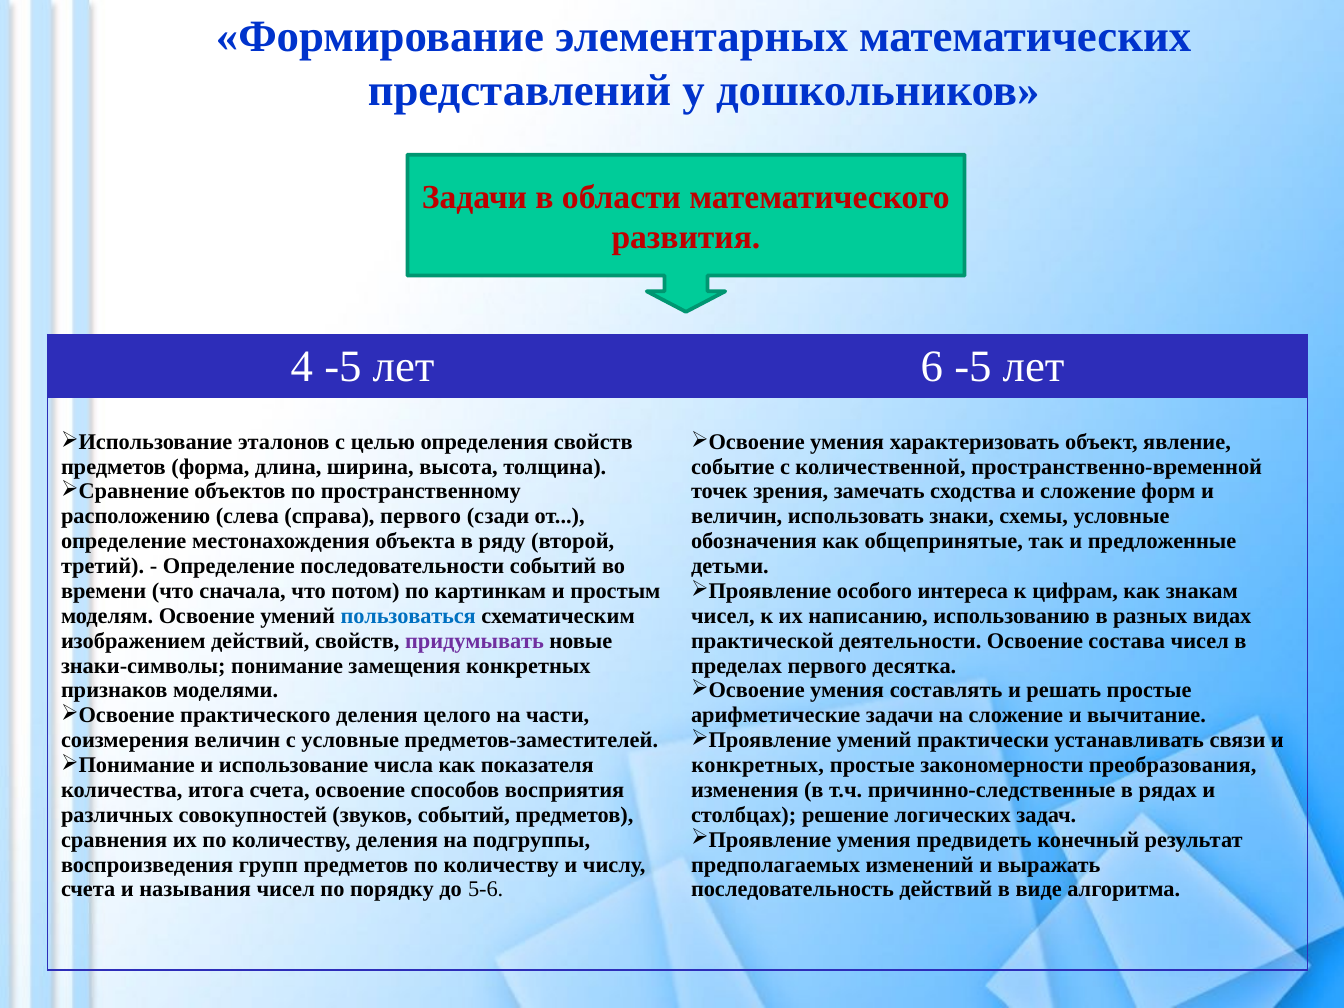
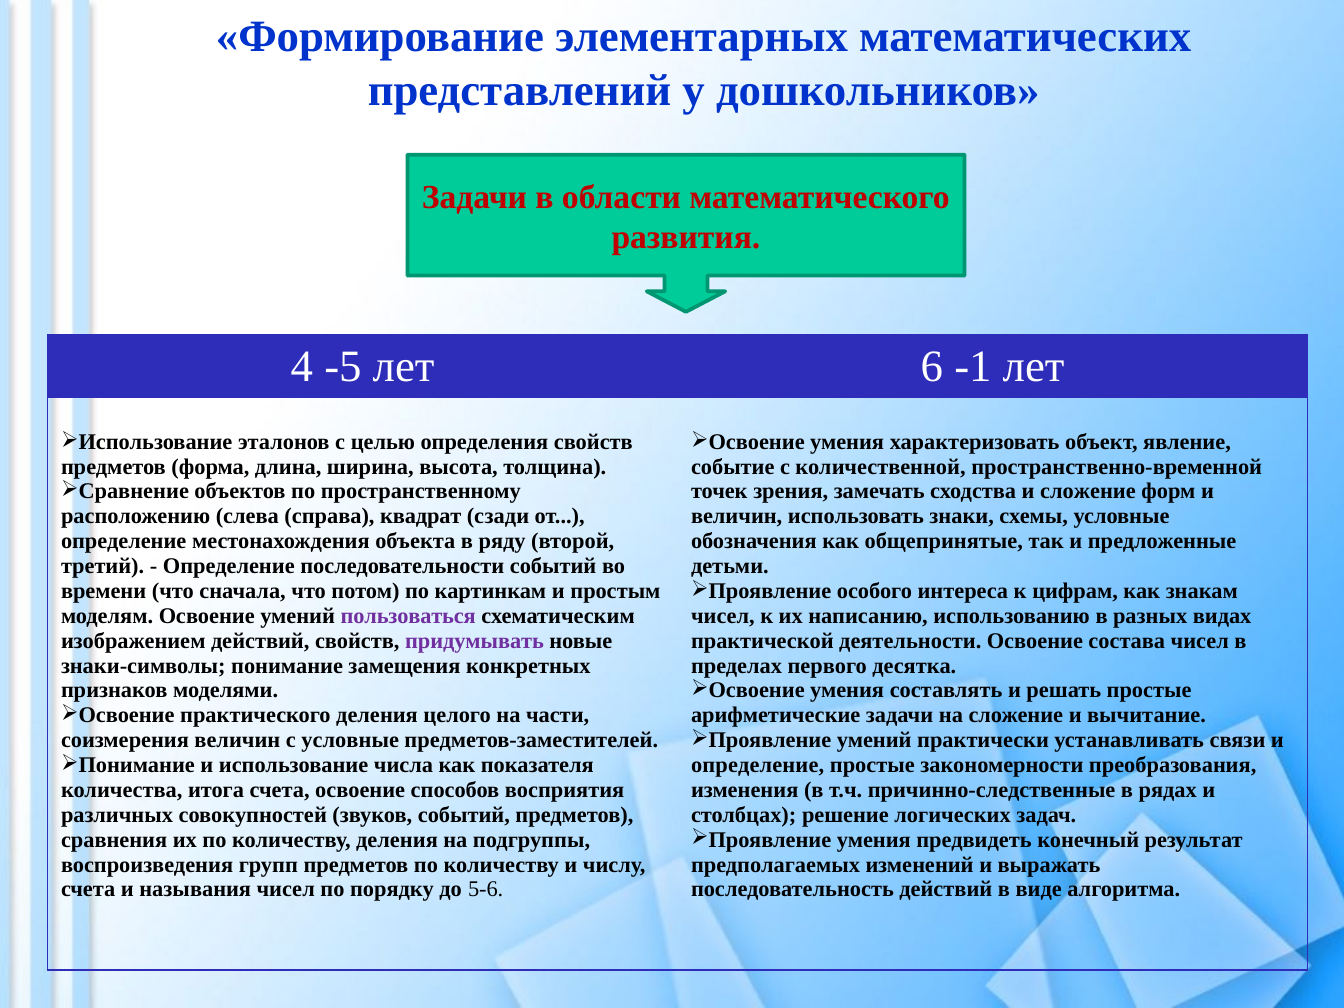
6 -5: -5 -> -1 (973, 367)
справа первого: первого -> квадрат (421, 516)
пользоваться colour: blue -> purple (408, 616)
конкретных: конкретных -> определение (758, 765)
